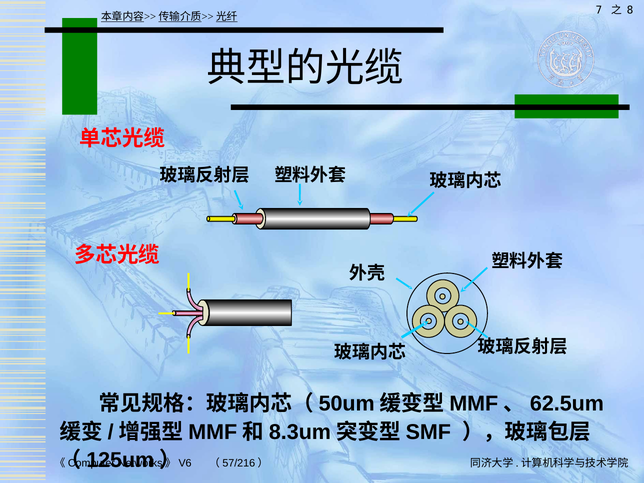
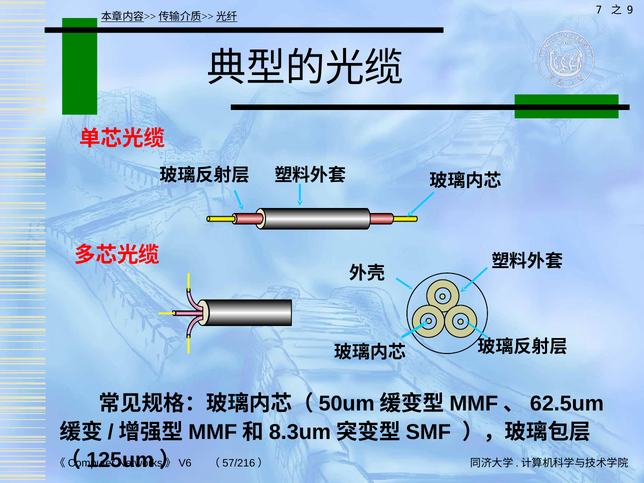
8: 8 -> 9 (630, 10)
